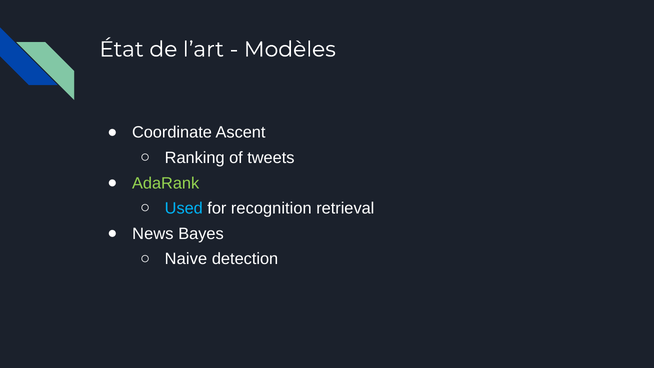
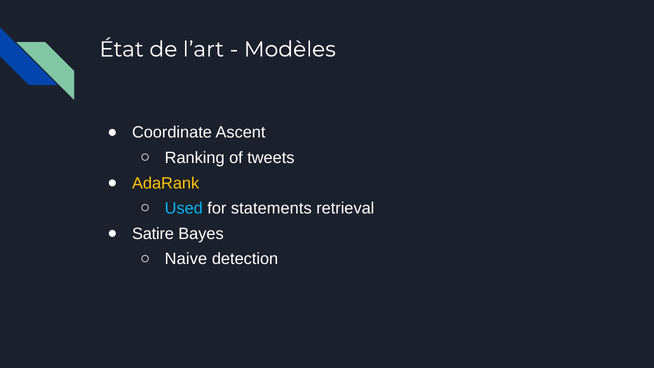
AdaRank colour: light green -> yellow (166, 183)
recognition: recognition -> statements (271, 208)
News: News -> Satire (153, 234)
